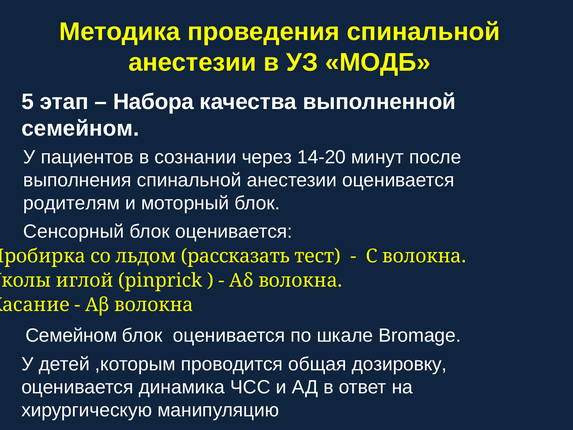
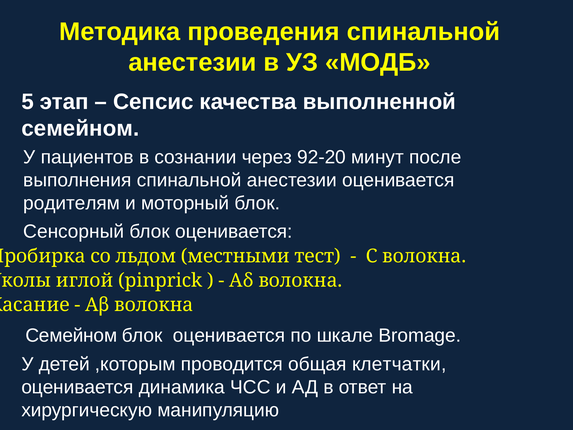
Набора: Набора -> Сепсис (153, 102)
14-20: 14-20 -> 92-20 (322, 157)
рассказать: рассказать -> местными (235, 256)
дозировку: дозировку -> клетчатки (399, 364)
